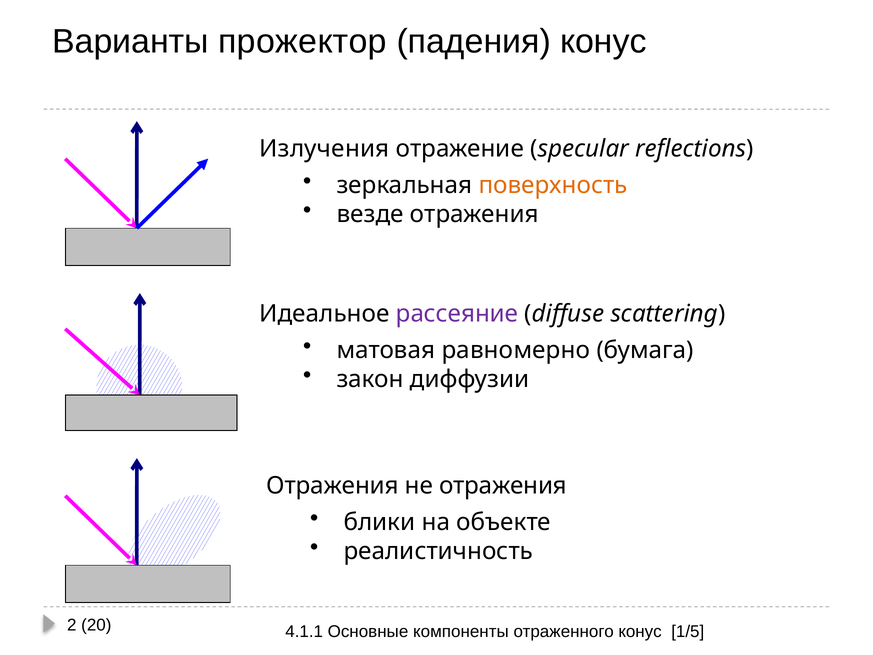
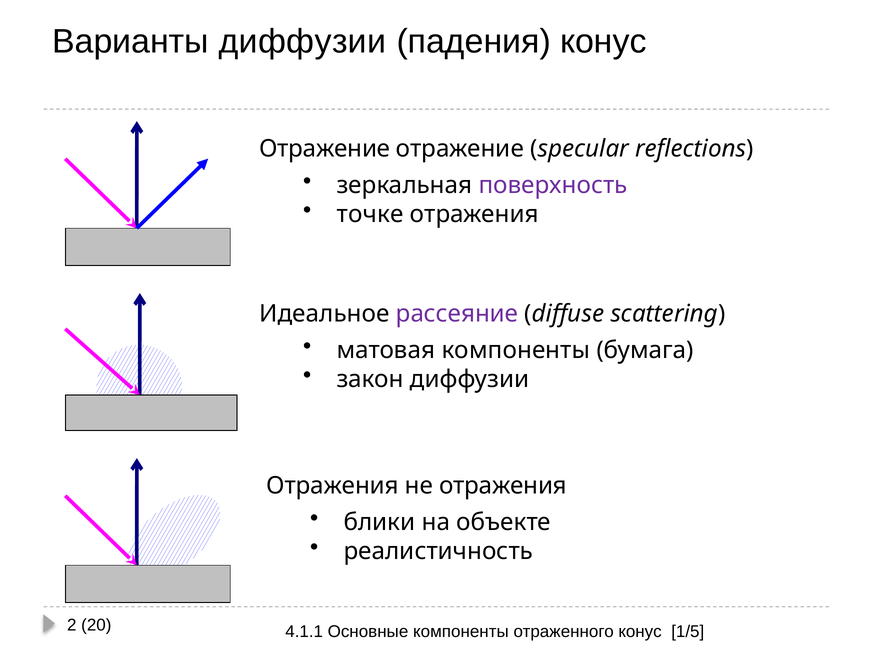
Варианты прожектор: прожектор -> диффузии (303, 42)
Излучения: Излучения -> Отражение (325, 149)
поверхность colour: orange -> purple (553, 185)
везде: везде -> точке (370, 214)
матовая равномерно: равномерно -> компоненты (516, 350)
